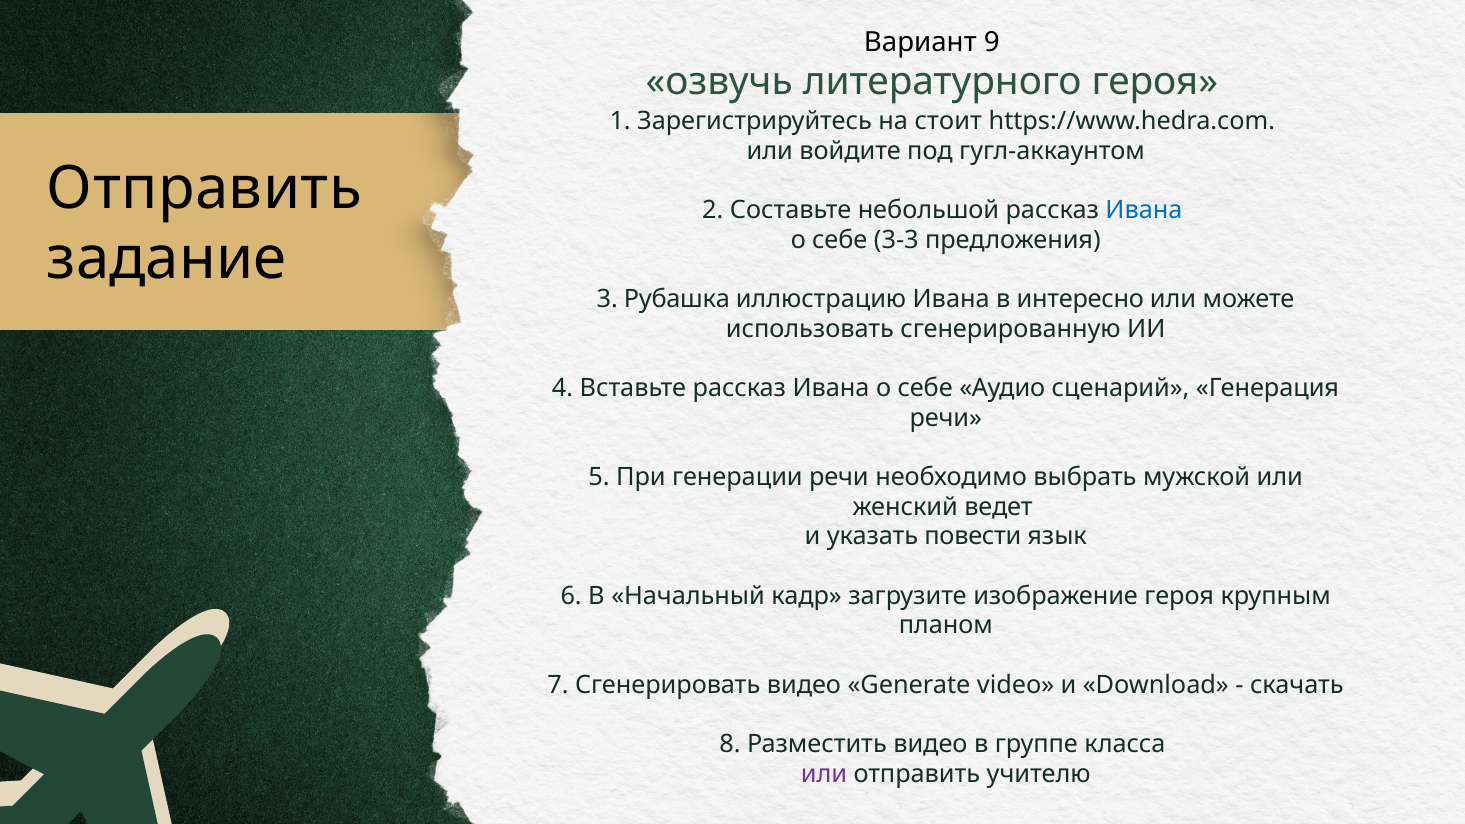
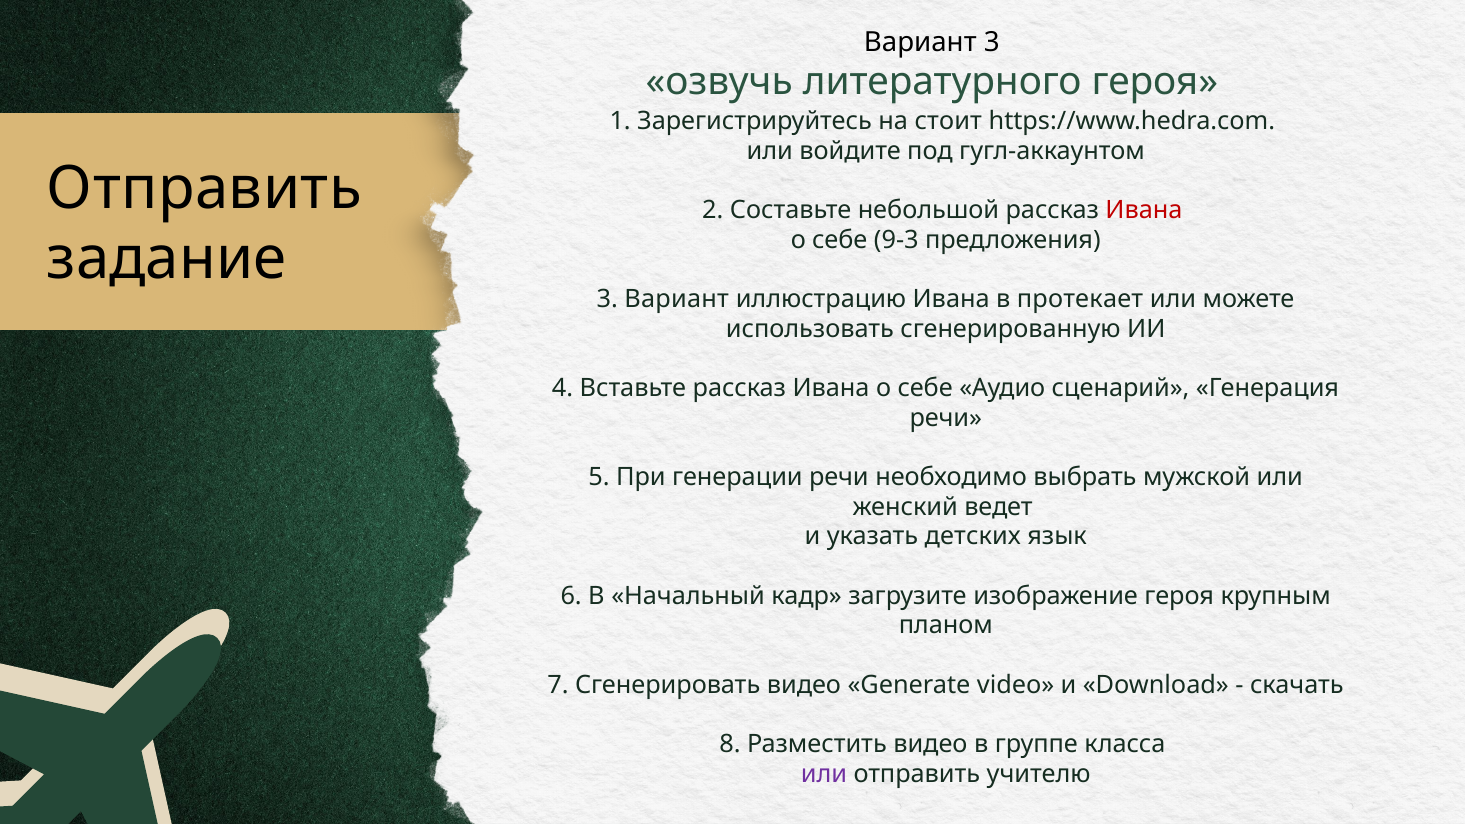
Вариант 9: 9 -> 3 (992, 42)
Ивана colour: blue -> red (1144, 210)
3-3: 3-3 -> 9-3 (896, 240)
3 Рубашка: Рубашка -> Вариант (677, 299)
интересно: интересно -> протекает (1080, 299)
повести: повести -> детских (973, 537)
